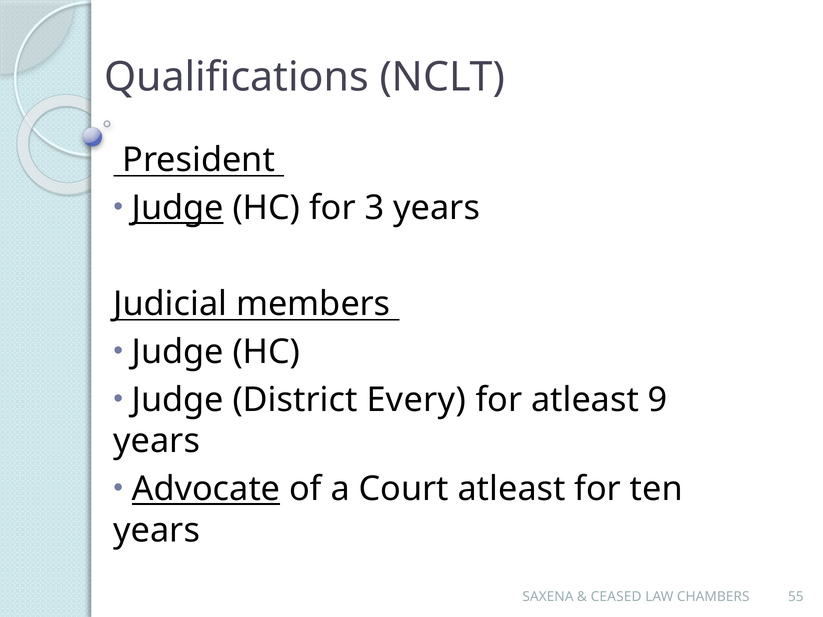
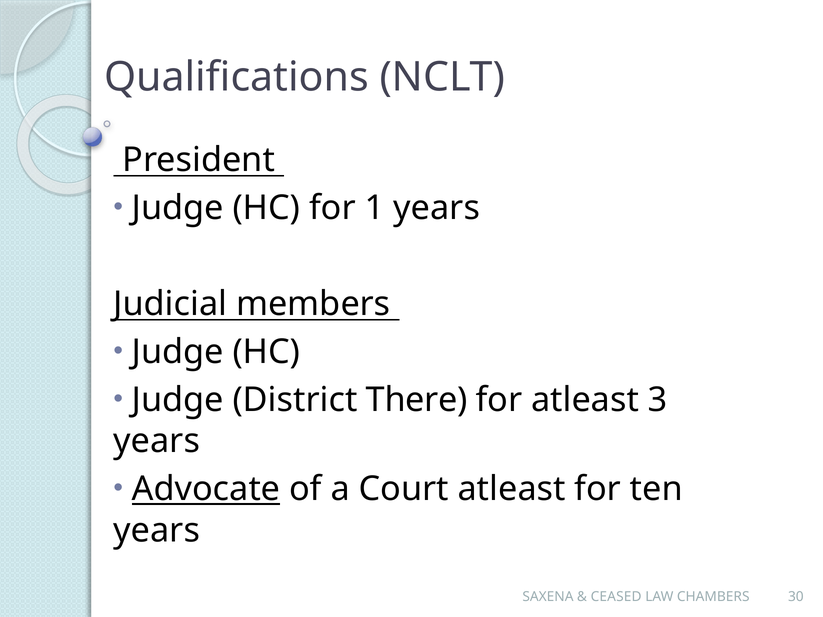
Judge underline: present -> none (178, 208)
3: 3 -> 1 (375, 208)
Every: Every -> There (417, 400)
9: 9 -> 3 (658, 400)
55: 55 -> 30 (796, 597)
